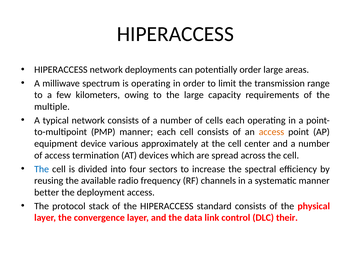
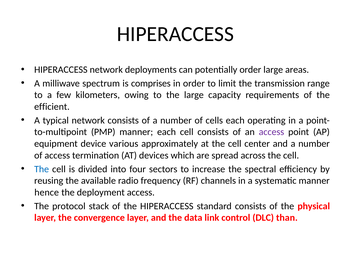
is operating: operating -> comprises (151, 83)
multiple: multiple -> efficient (52, 107)
access colour: orange -> purple (271, 132)
better: better -> hence (47, 193)
their: their -> than (287, 218)
